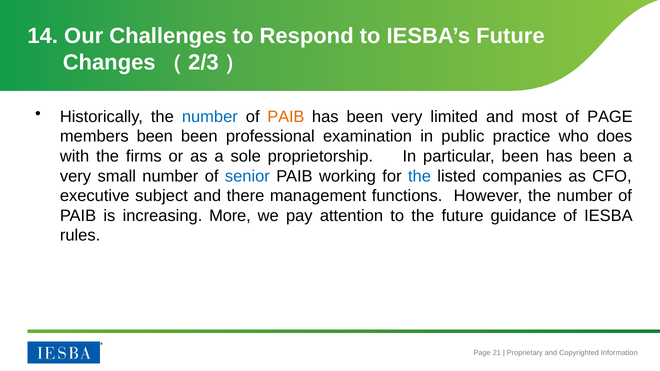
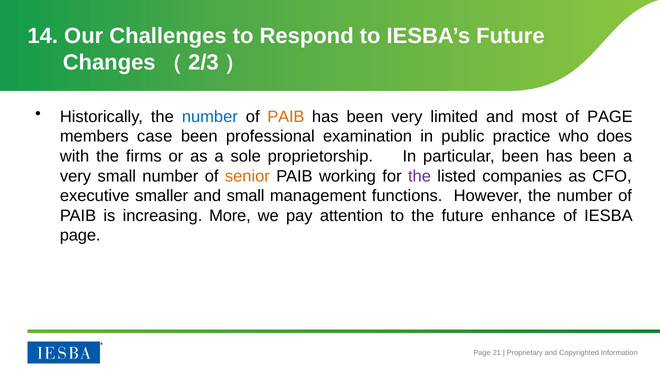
members been: been -> case (155, 137)
senior colour: blue -> orange (247, 176)
the colour: blue -> purple (419, 176)
subject: subject -> smaller (162, 196)
and there: there -> small (246, 196)
guidance: guidance -> enhance (523, 216)
rules: rules -> page (80, 236)
